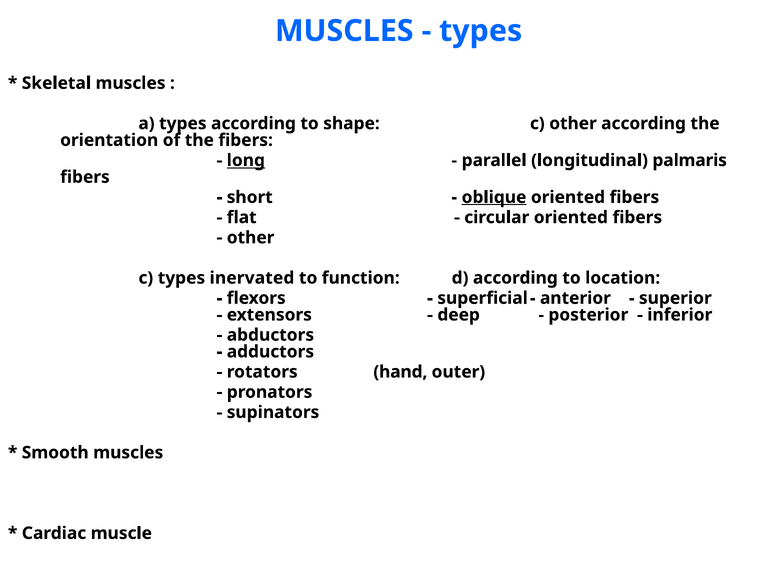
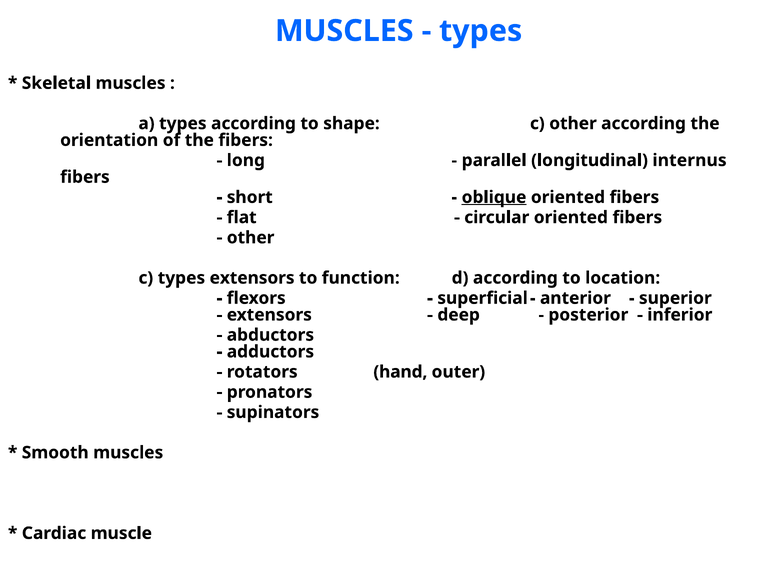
long underline: present -> none (246, 160)
palmaris: palmaris -> internus (690, 160)
types inervated: inervated -> extensors (252, 278)
